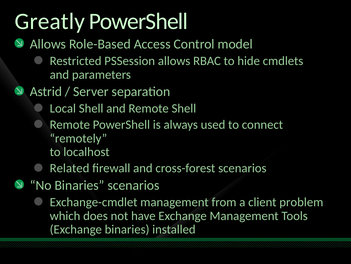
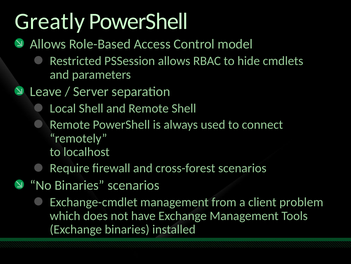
Astrid: Astrid -> Leave (46, 91)
Related: Related -> Require (70, 168)
